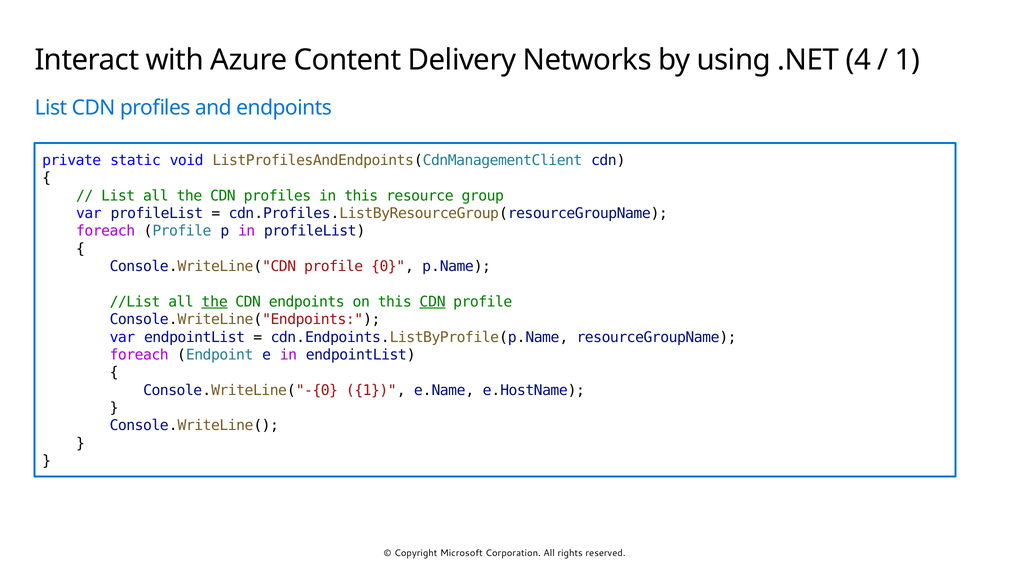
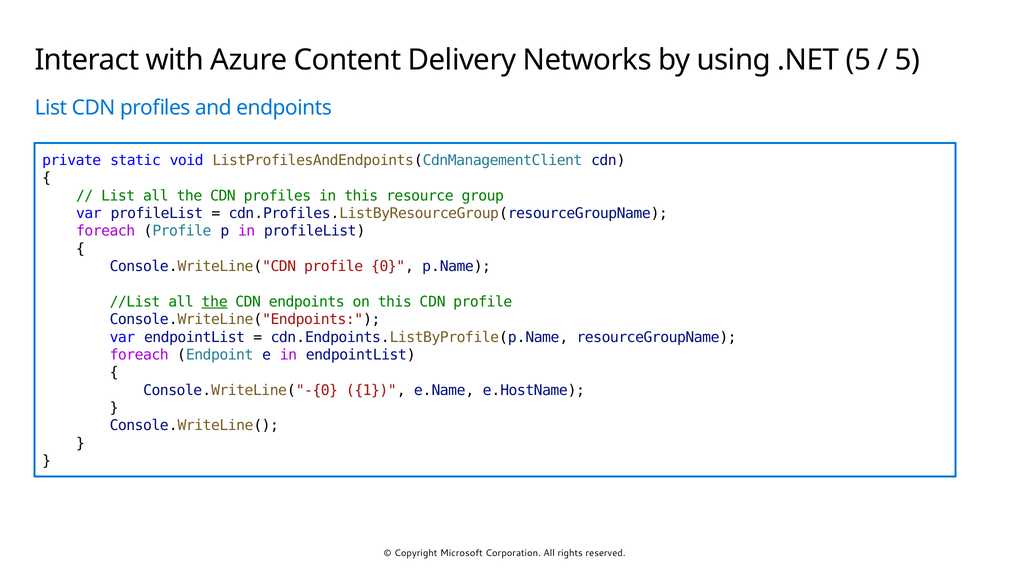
.NET 4: 4 -> 5 (858, 60)
1: 1 -> 5 (908, 60)
CDN underline: present -> none (433, 302)
